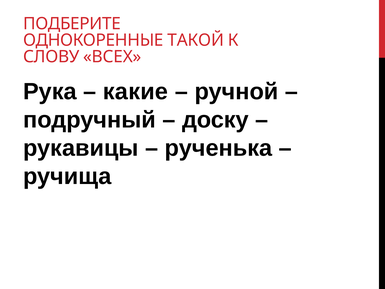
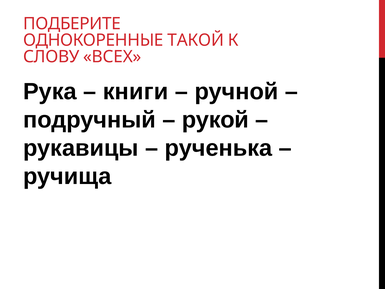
какие: какие -> книги (136, 92)
доску: доску -> рукой (215, 120)
